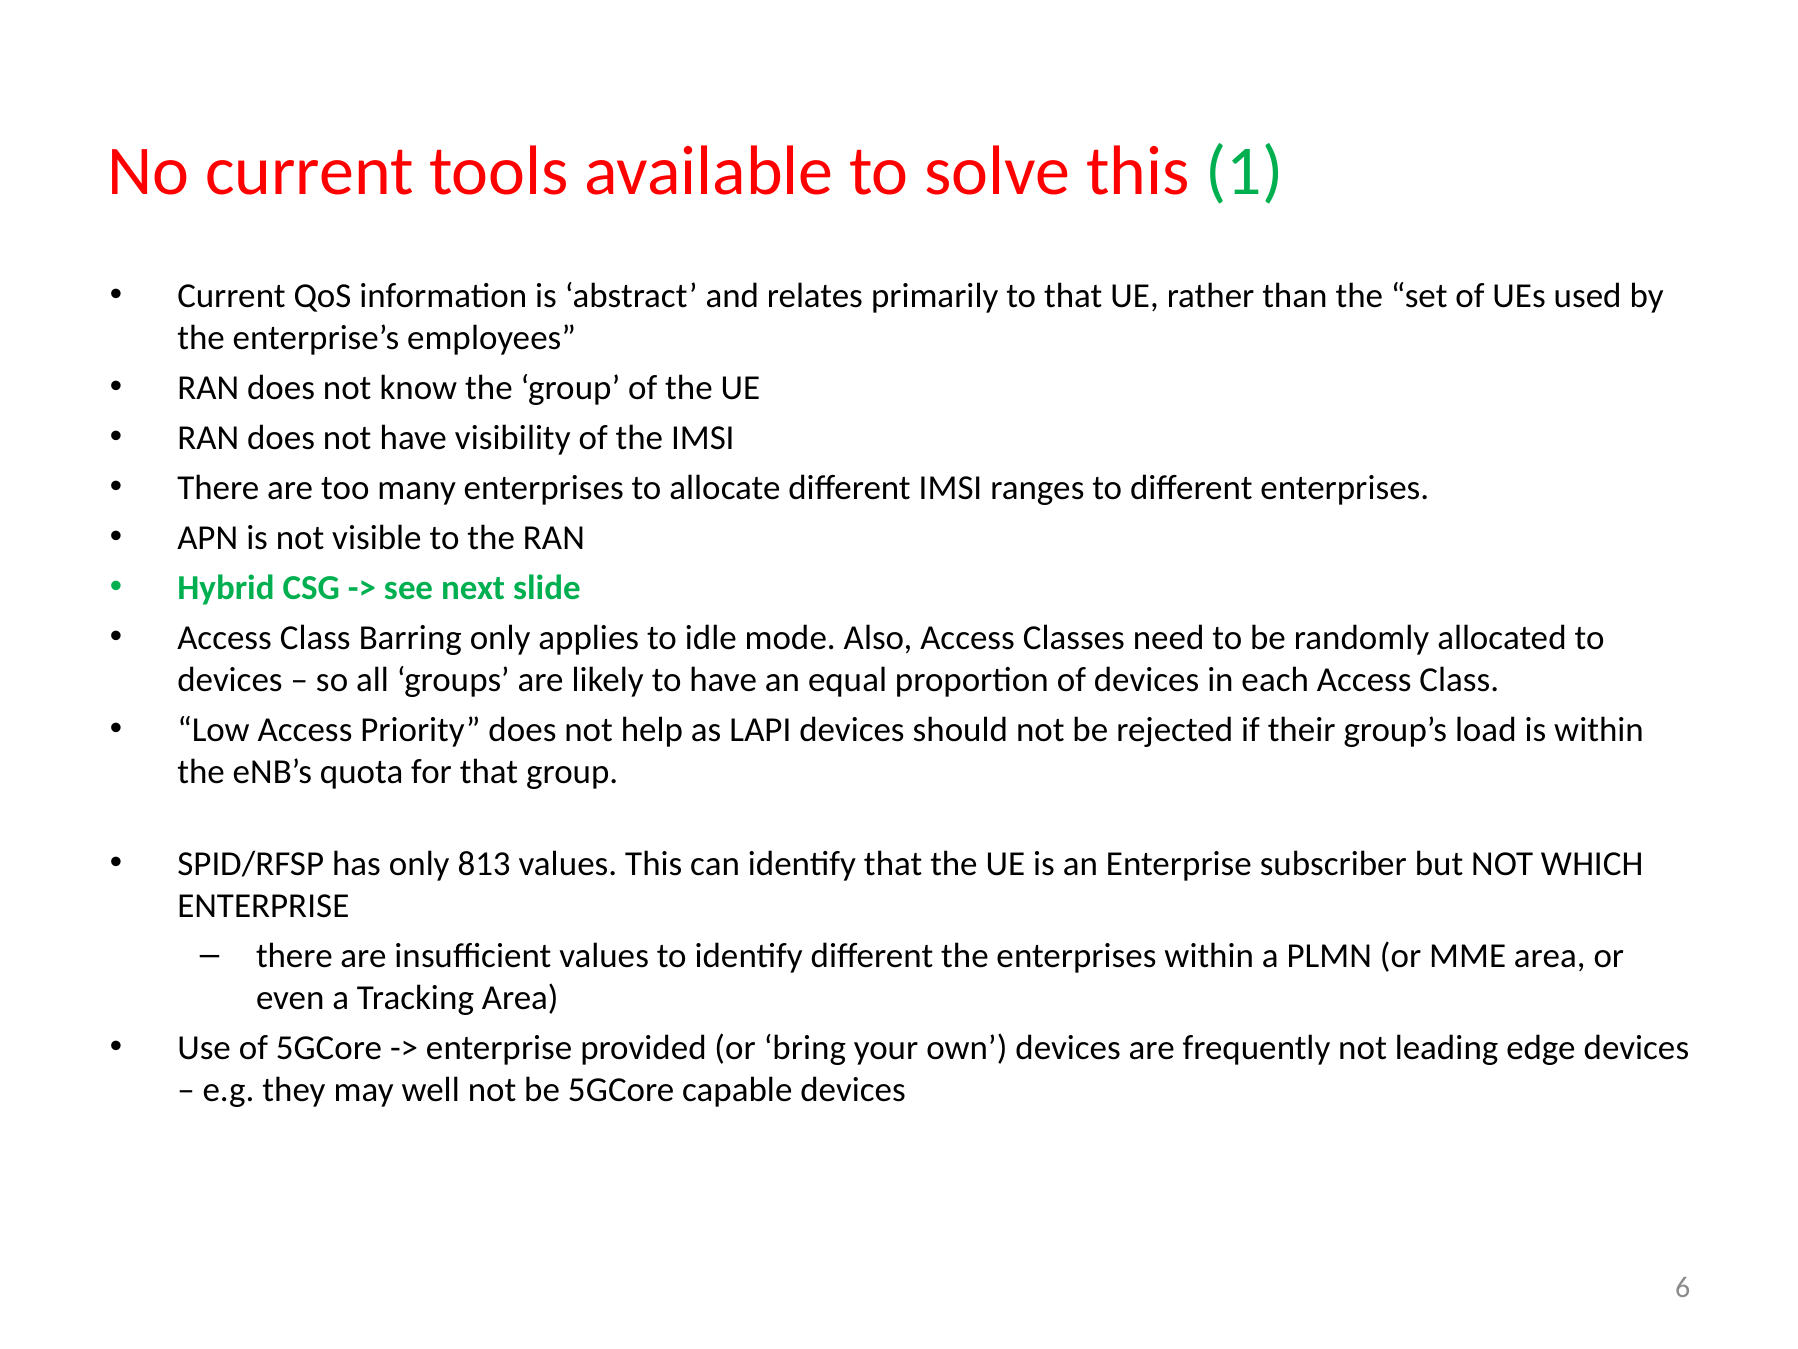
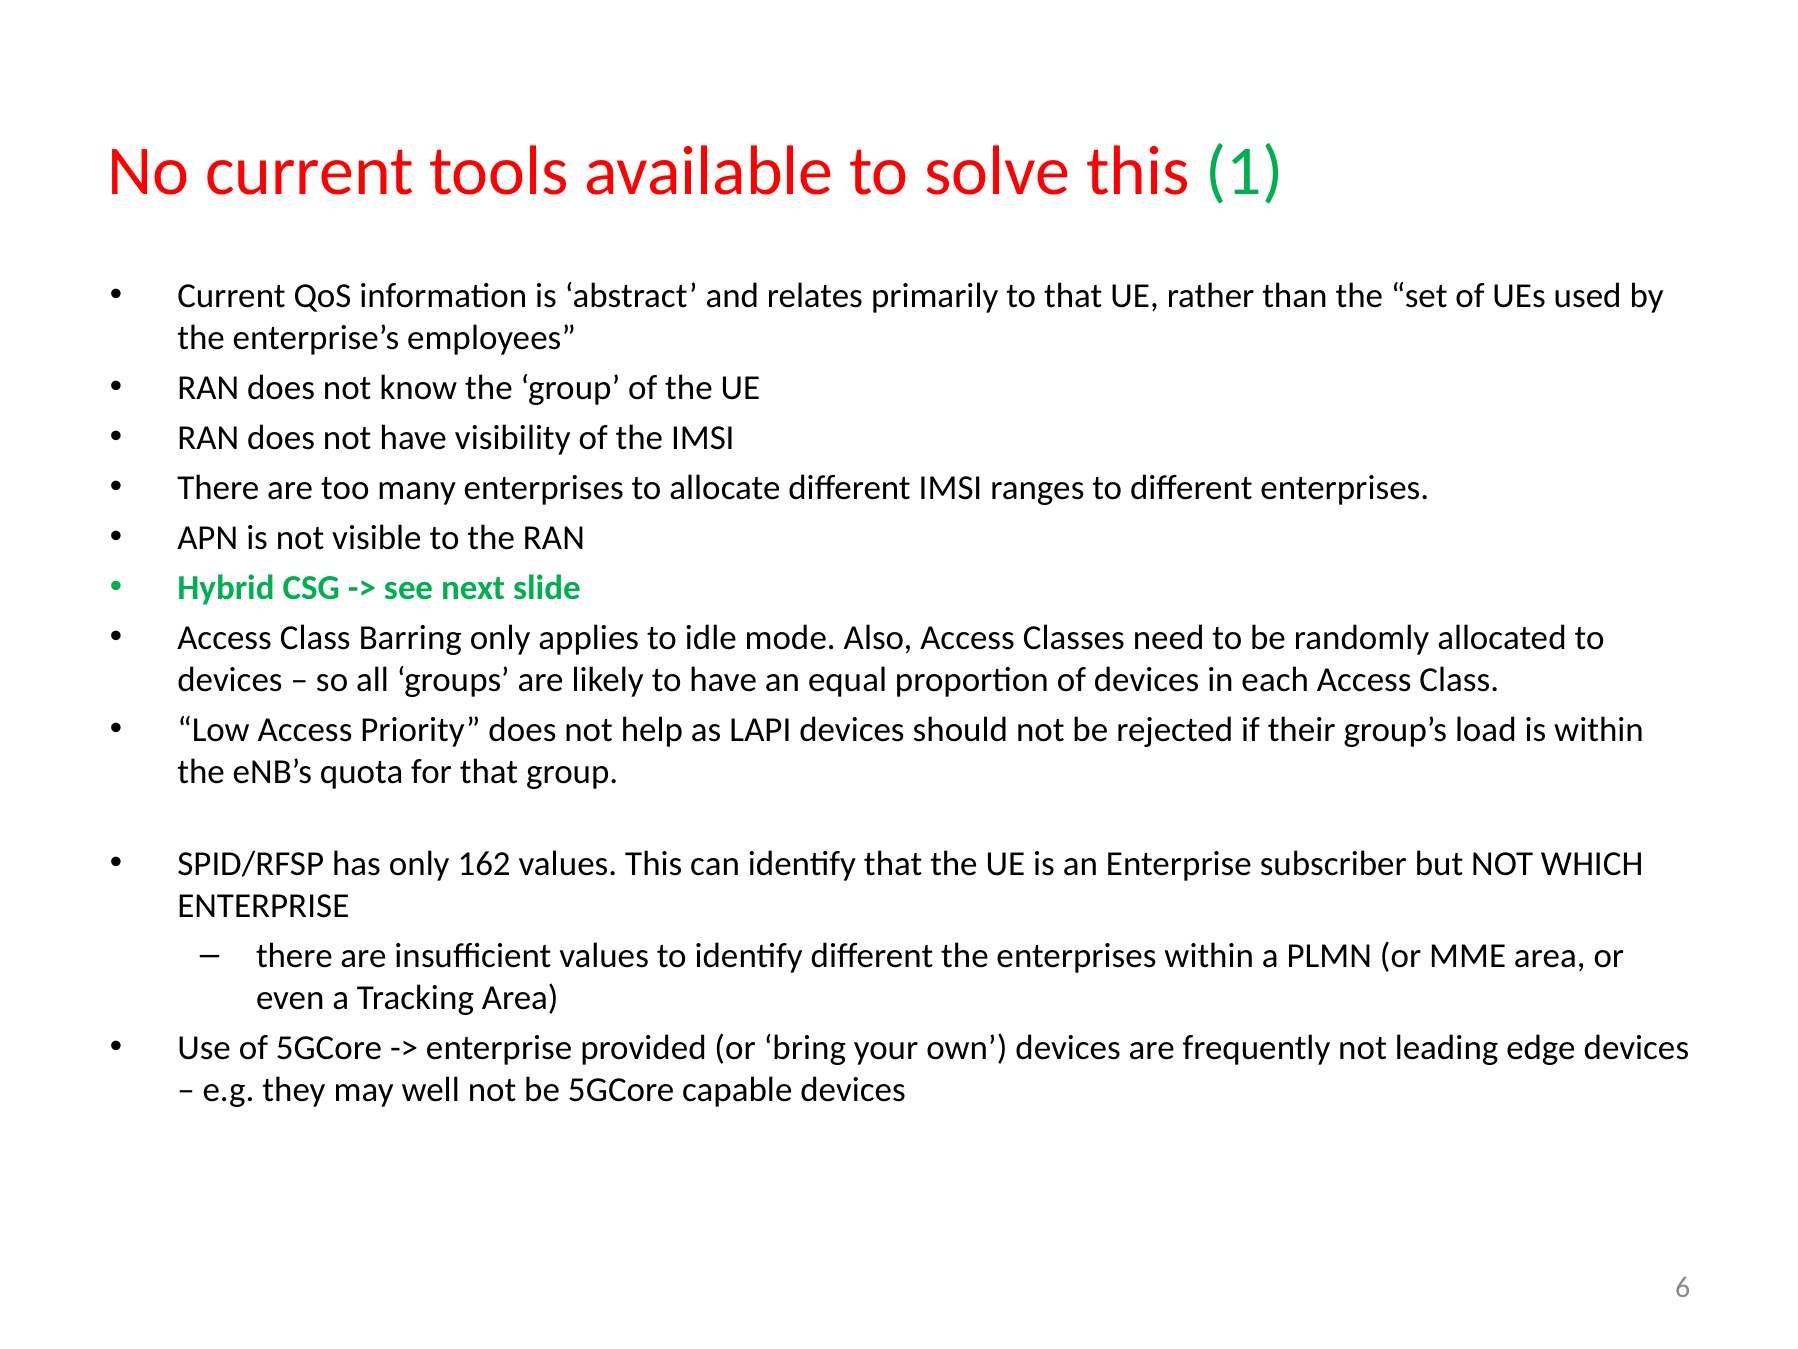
813: 813 -> 162 (484, 864)
